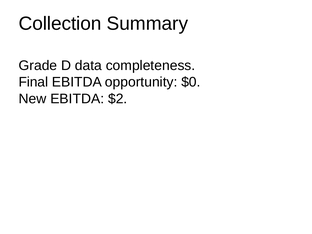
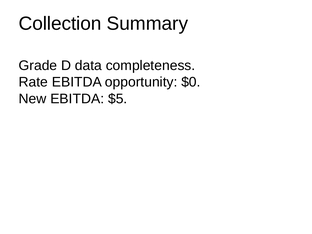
Final: Final -> Rate (33, 82)
$2: $2 -> $5 (118, 99)
